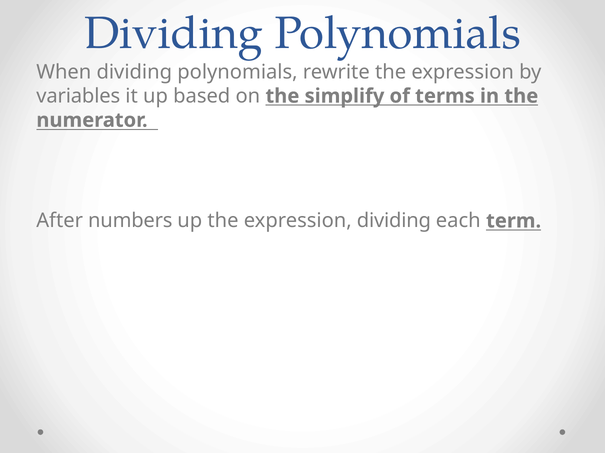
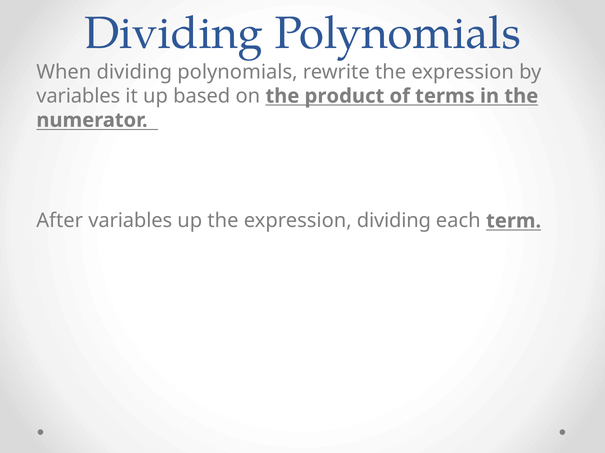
simplify: simplify -> product (344, 96)
After numbers: numbers -> variables (130, 221)
